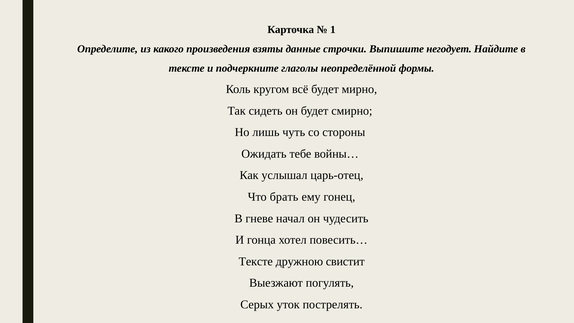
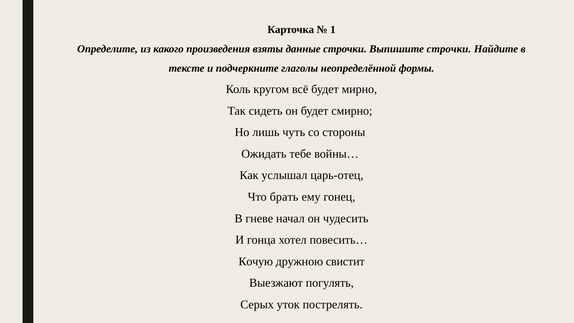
Выпишите негодует: негодует -> строчки (449, 49)
Тексте: Тексте -> Кочую (256, 261)
